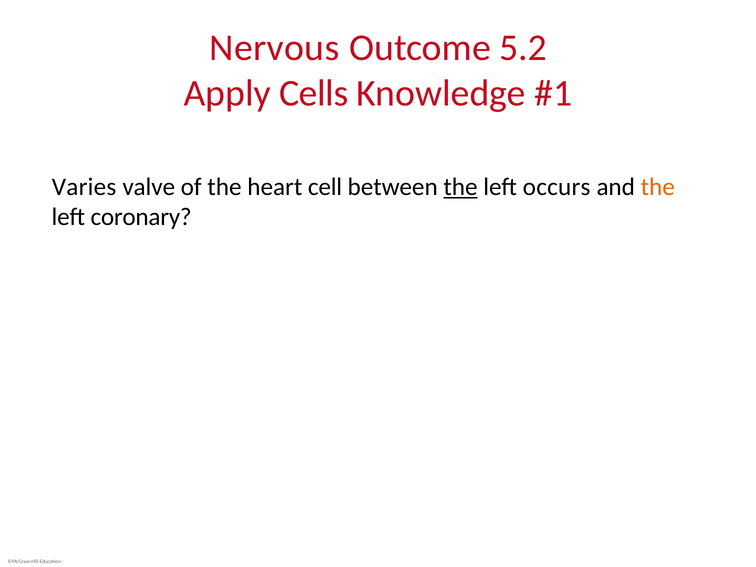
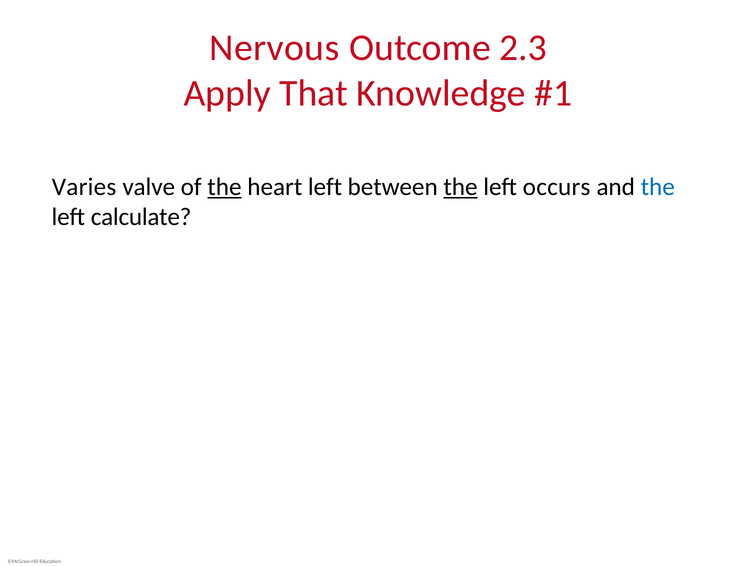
5.2: 5.2 -> 2.3 (523, 48)
Cells: Cells -> That (314, 93)
the underline: none -> present (224, 187)
heart cell: cell -> left (325, 187)
the colour: orange -> blue (658, 187)
coronary: coronary -> calculate (141, 217)
